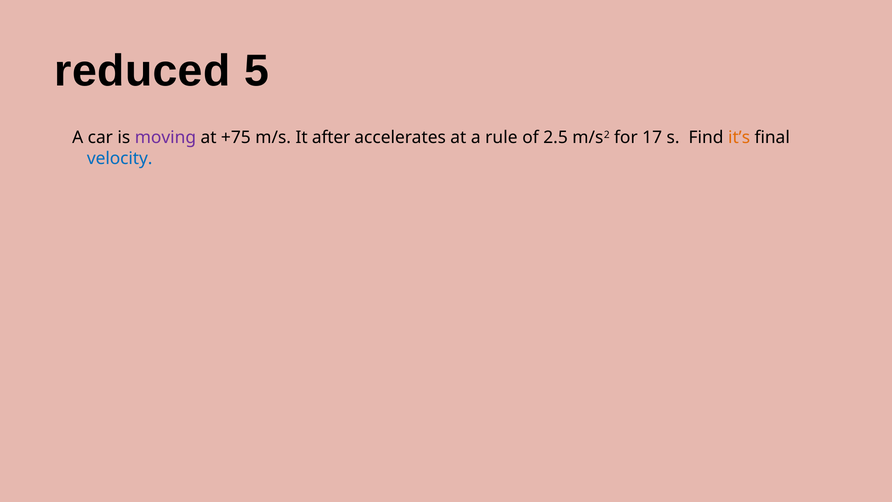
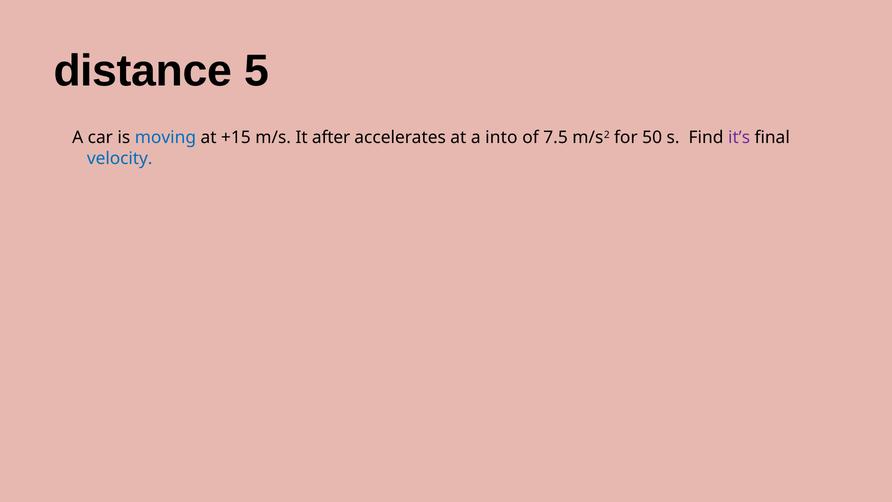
reduced: reduced -> distance (143, 71)
moving colour: purple -> blue (165, 138)
+75: +75 -> +15 (236, 138)
rule: rule -> into (501, 138)
2.5: 2.5 -> 7.5 (556, 138)
17: 17 -> 50 (652, 138)
it’s colour: orange -> purple (739, 138)
